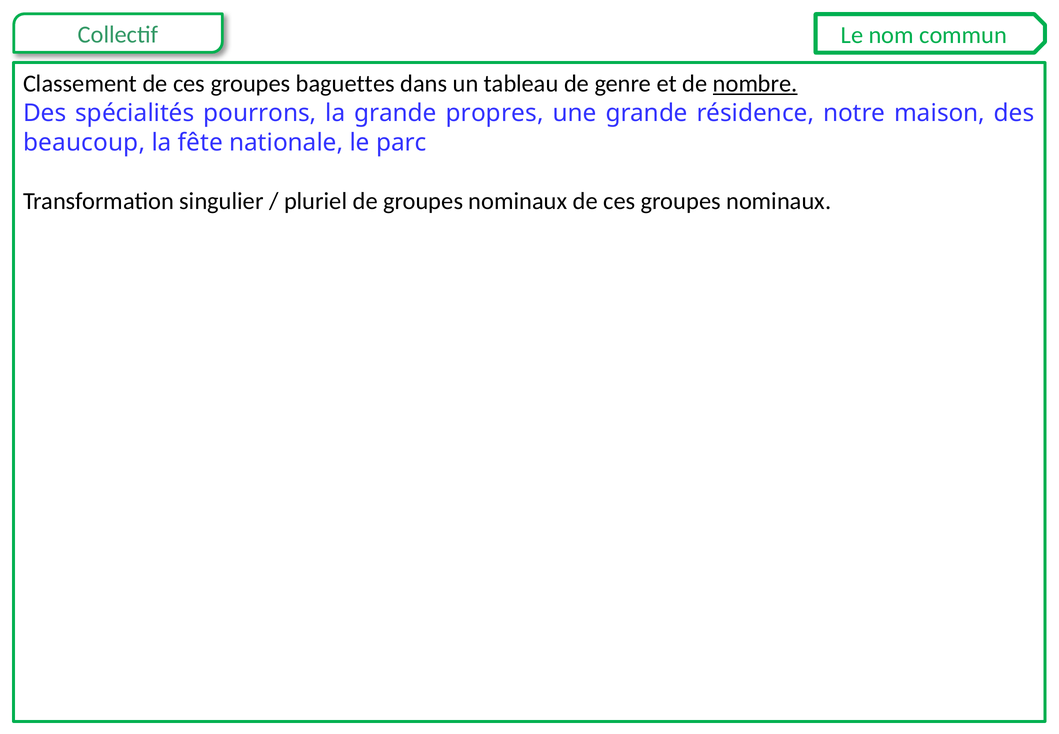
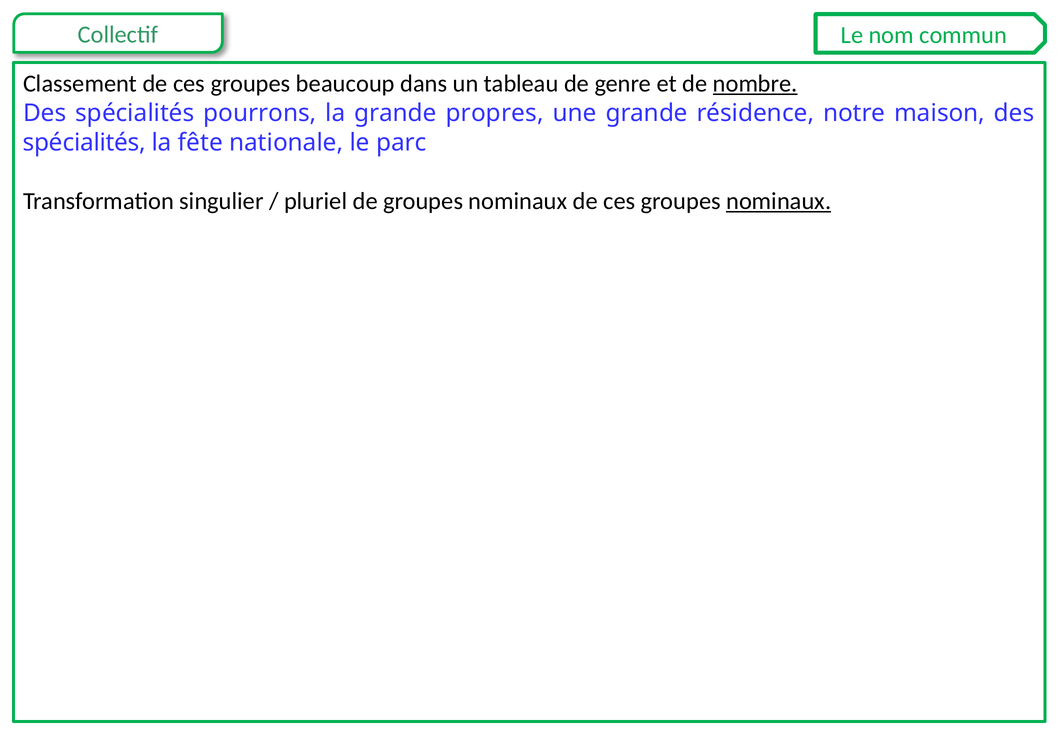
baguettes: baguettes -> beaucoup (345, 84)
beaucoup: beaucoup -> spécialités (84, 142)
nominaux underline: none -> present (779, 201)
